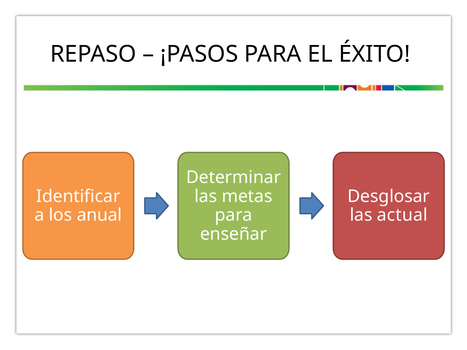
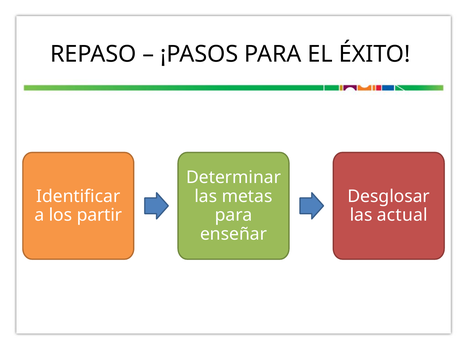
anual: anual -> partir (100, 215)
